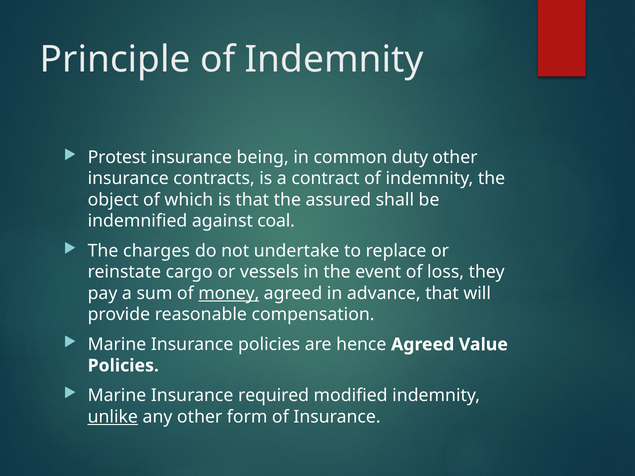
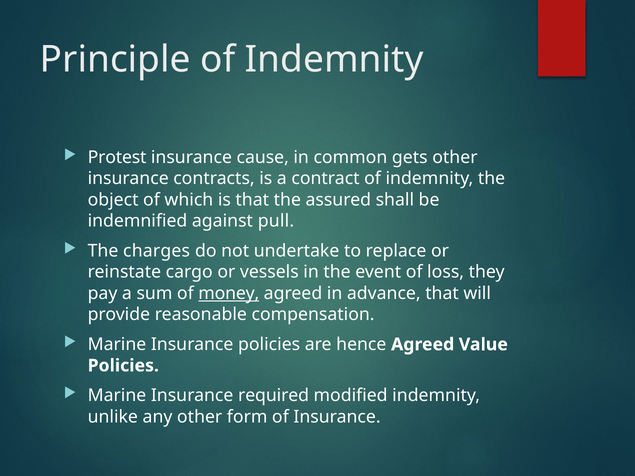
being: being -> cause (263, 158)
duty: duty -> gets (410, 158)
coal: coal -> pull (276, 221)
unlike underline: present -> none (113, 417)
